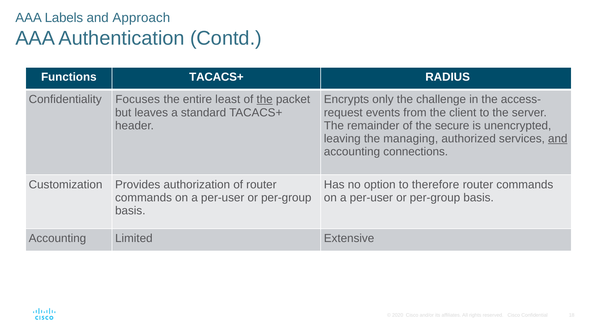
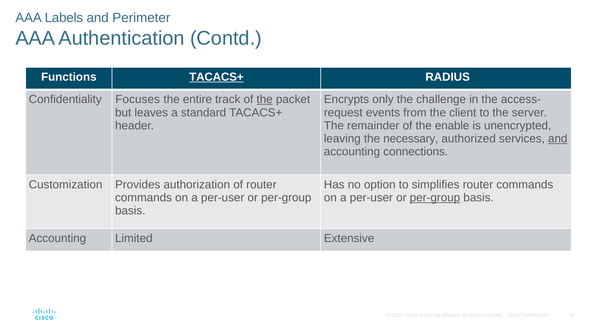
Approach: Approach -> Perimeter (141, 18)
TACACS+ underline: none -> present (216, 77)
least: least -> track (228, 99)
secure: secure -> enable (452, 125)
managing: managing -> necessary (411, 139)
therefore: therefore -> simplifies (436, 184)
per-group underline: none -> present (435, 197)
